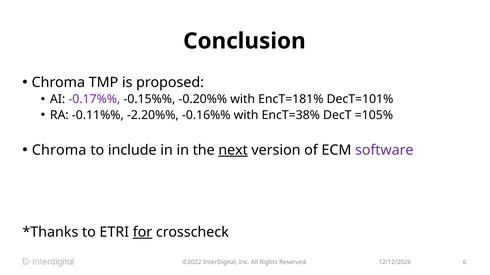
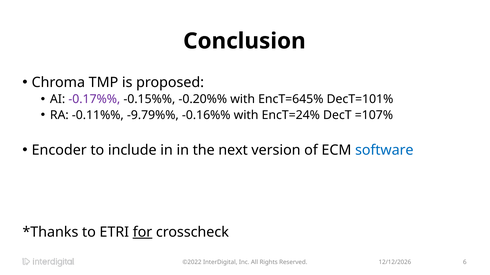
EncT=181%: EncT=181% -> EncT=645% (291, 99)
-2.20%%: -2.20%% -> -9.79%% (153, 115)
EncT=38%: EncT=38% -> EncT=24% (291, 115)
=105%: =105% -> =107% (374, 115)
Chroma: Chroma -> Encoder (59, 150)
next underline: present -> none (233, 150)
software colour: purple -> blue (384, 150)
